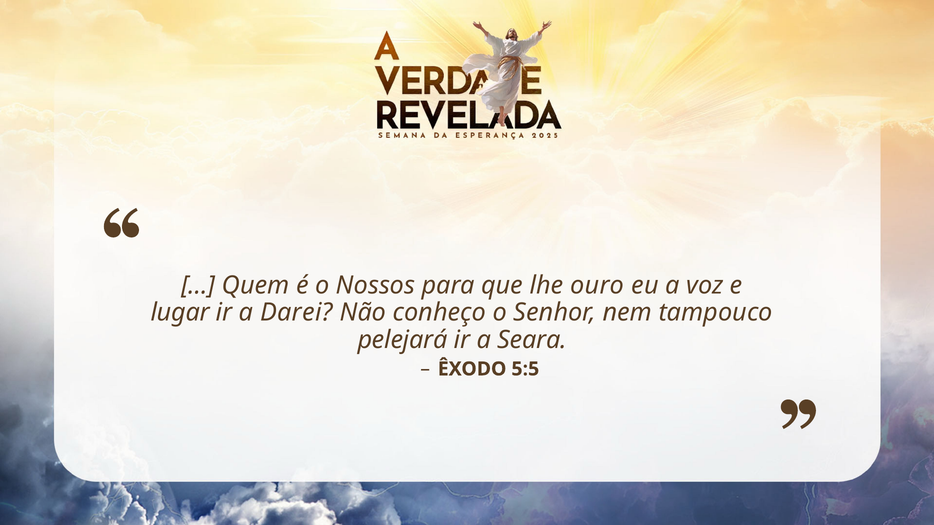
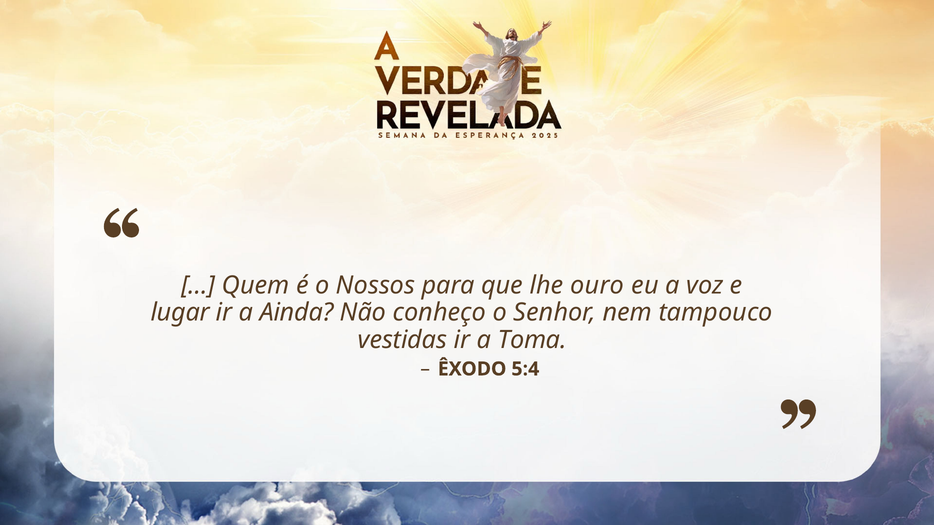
Darei: Darei -> Ainda (297, 313)
pelejará: pelejará -> vestidas (402, 340)
Seara: Seara -> Toma (532, 340)
5:5: 5:5 -> 5:4 (525, 369)
